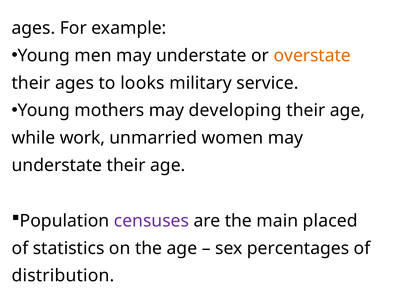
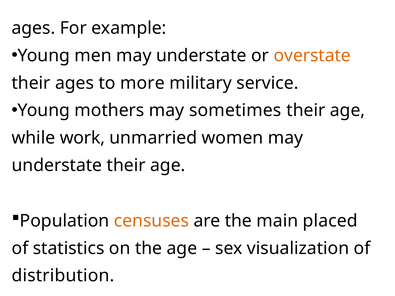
looks: looks -> more (142, 83)
developing: developing -> sometimes (235, 110)
censuses colour: purple -> orange (151, 221)
percentages: percentages -> visualization (298, 248)
